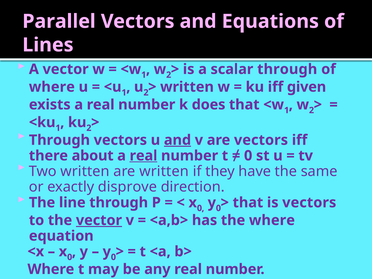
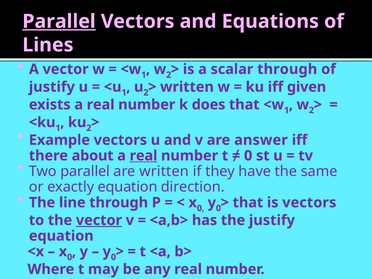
Parallel underline: none -> present (59, 21)
where: where -> justify (52, 87)
Through: Through -> Example (59, 140)
and underline: present -> none (177, 140)
are vectors: vectors -> answer (261, 140)
Two written: written -> parallel (85, 171)
exactly disprove: disprove -> equation (128, 187)
the where: where -> justify (272, 220)
